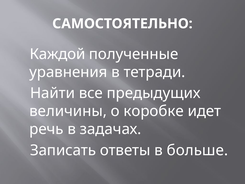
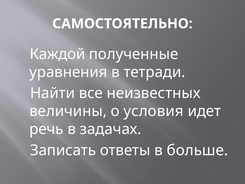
предыдущих: предыдущих -> неизвестных (154, 93)
коробке: коробке -> условия (154, 111)
